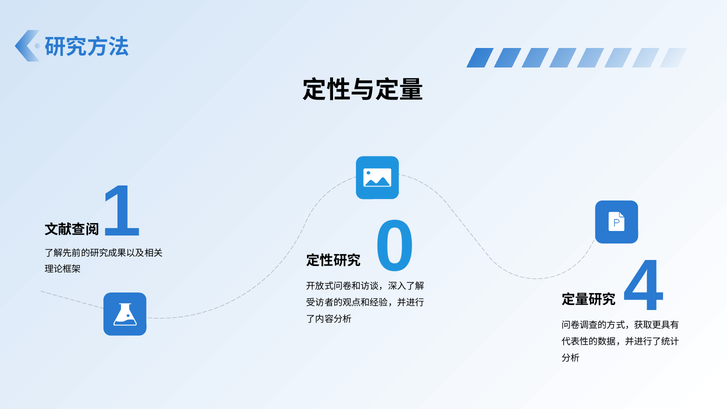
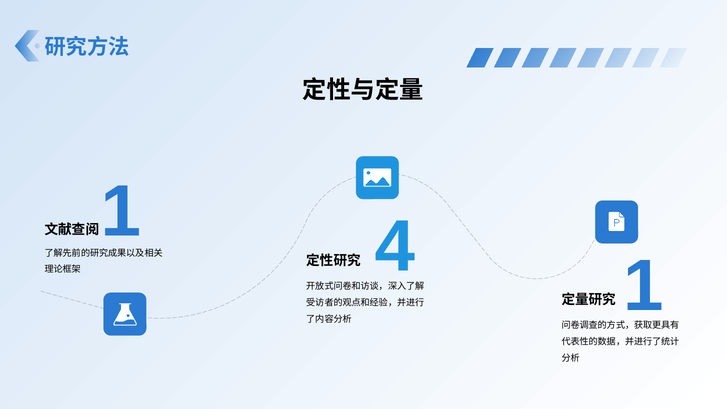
0: 0 -> 4 (395, 247)
4: 4 -> 1 (644, 286)
